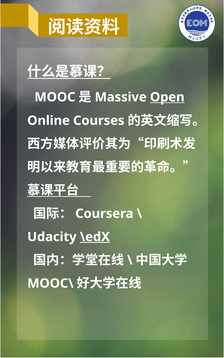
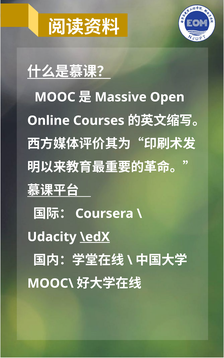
Open underline: present -> none (167, 97)
